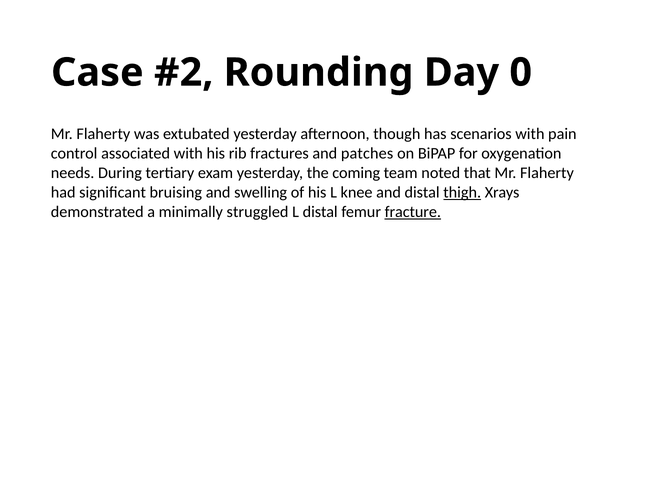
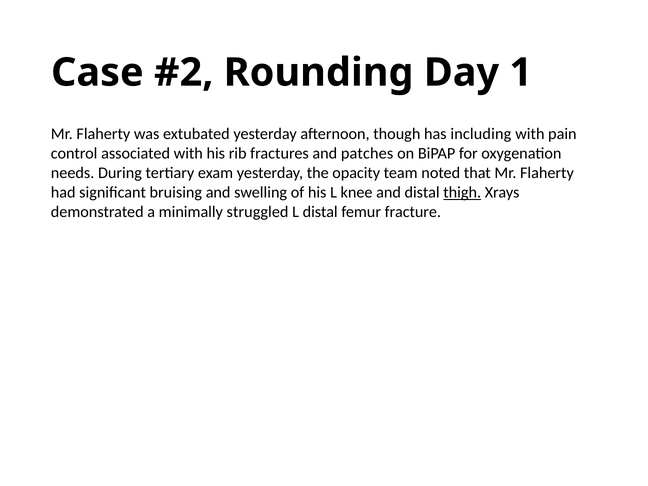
0: 0 -> 1 (521, 73)
scenarios: scenarios -> including (481, 134)
coming: coming -> opacity (356, 173)
fracture underline: present -> none (413, 212)
